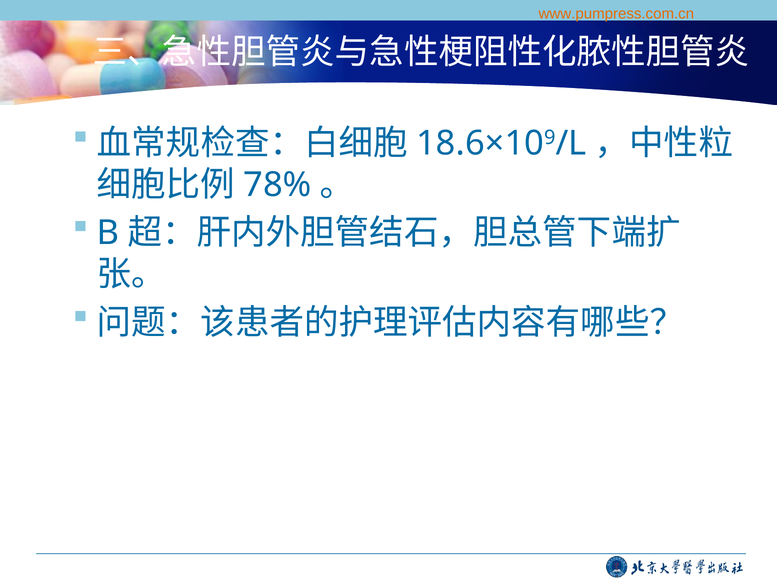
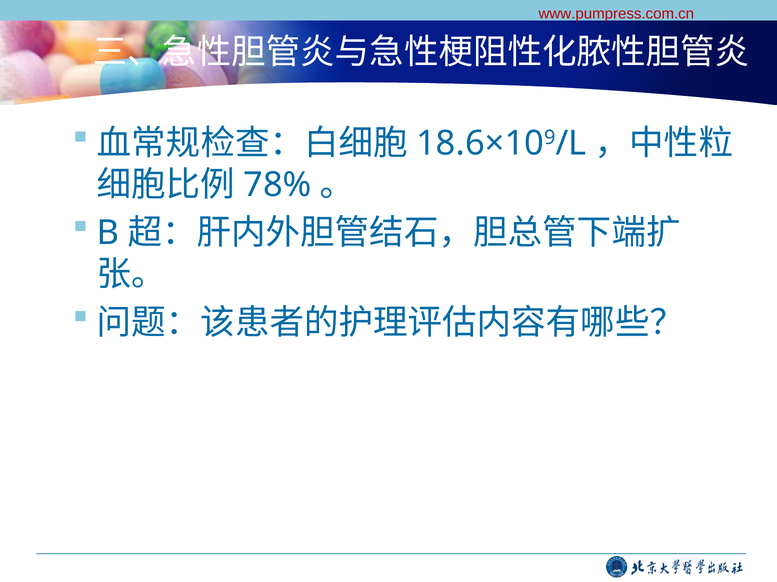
www.pumpress.com.cn colour: orange -> red (616, 14)
